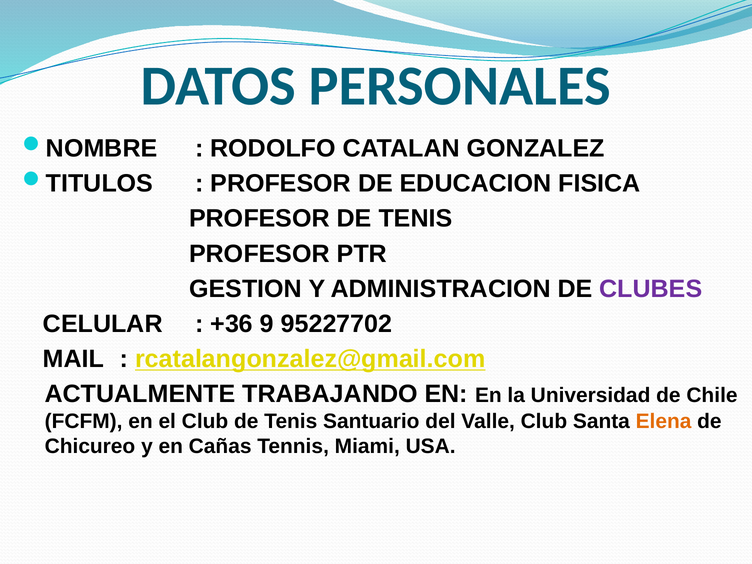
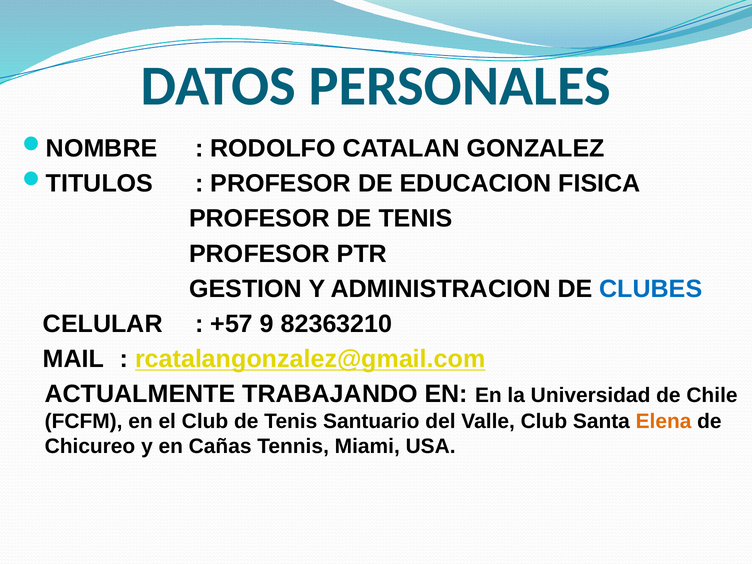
CLUBES colour: purple -> blue (651, 289)
+36: +36 -> +57 (232, 324)
95227702: 95227702 -> 82363210 (336, 324)
